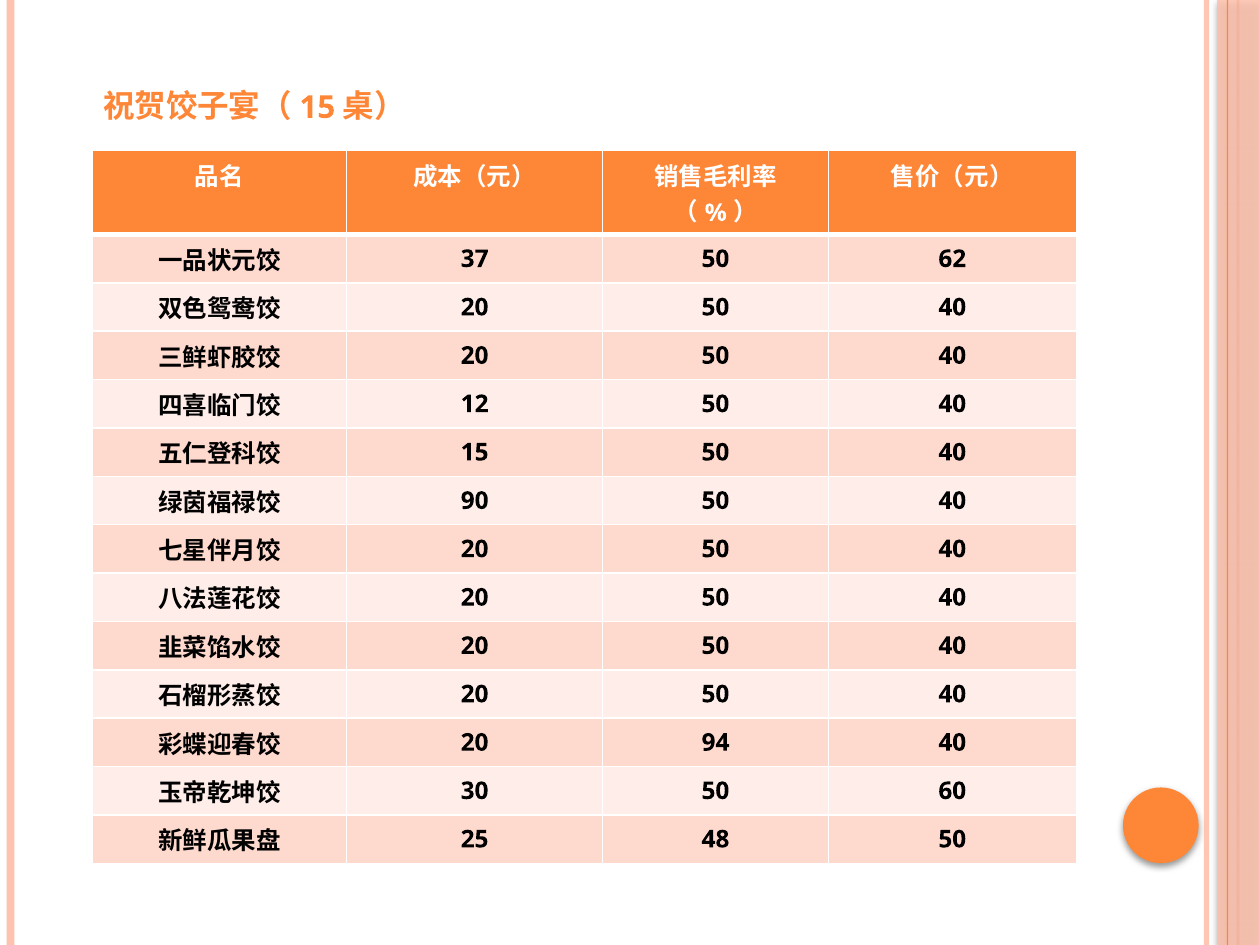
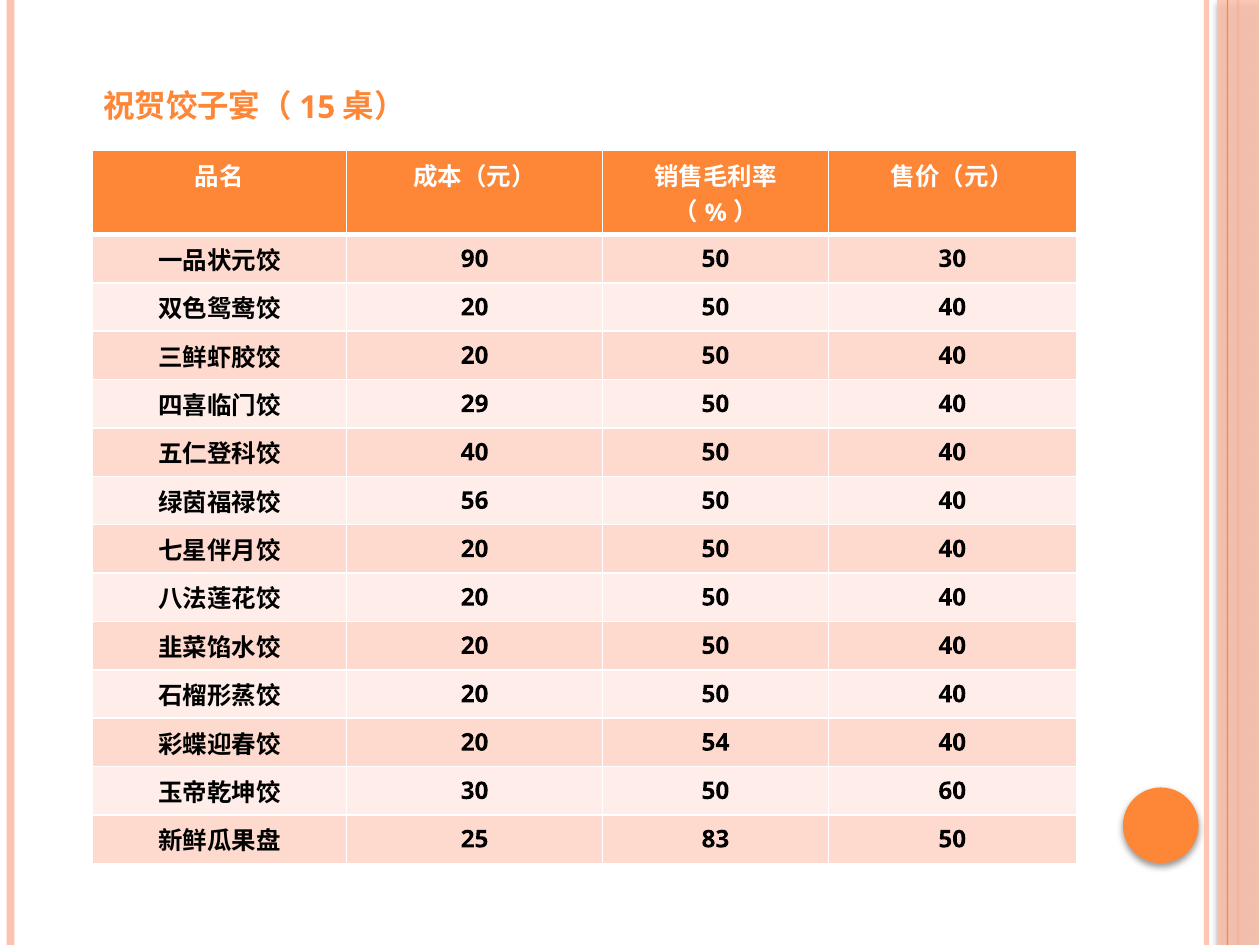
37: 37 -> 90 (475, 259)
50 62: 62 -> 30 (952, 259)
12: 12 -> 29 (475, 404)
15: 15 -> 40 (475, 452)
90: 90 -> 56 (475, 500)
94: 94 -> 54 (715, 742)
48: 48 -> 83 (715, 839)
